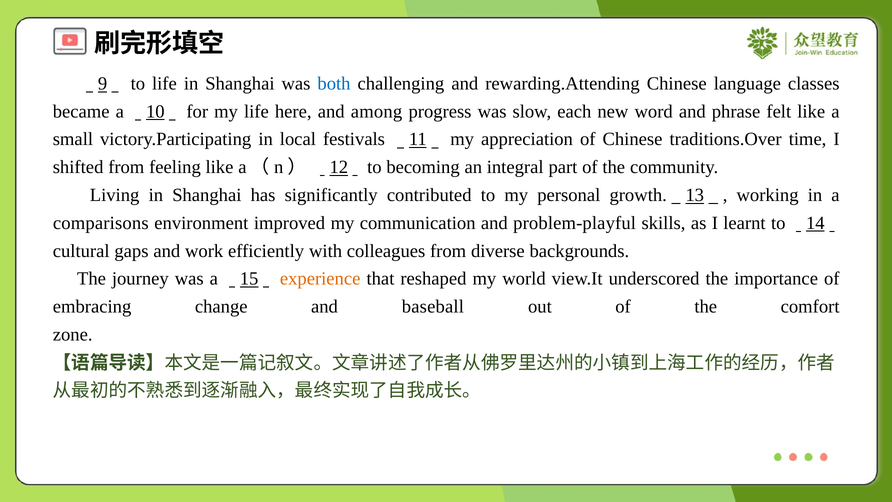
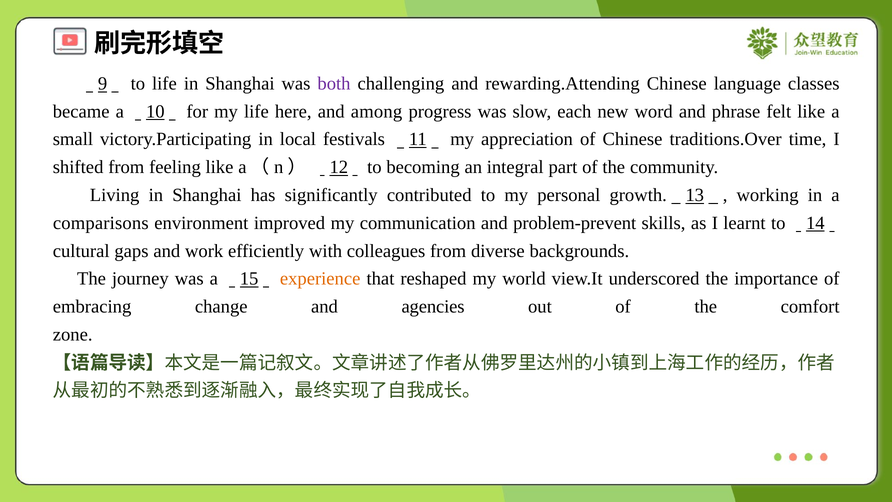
both colour: blue -> purple (334, 84)
problem-playful: problem-playful -> problem-prevent (575, 223)
baseball: baseball -> agencies (433, 306)
